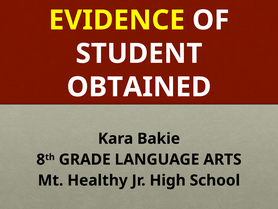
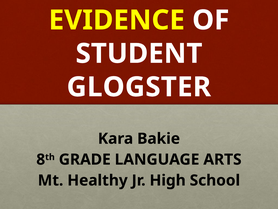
OBTAINED: OBTAINED -> GLOGSTER (139, 87)
